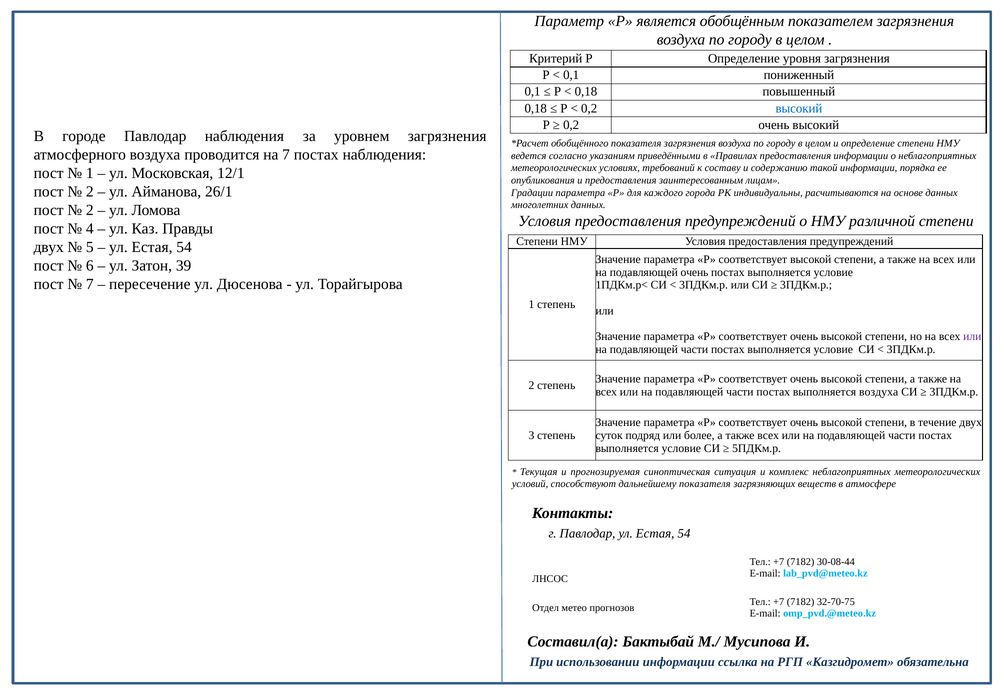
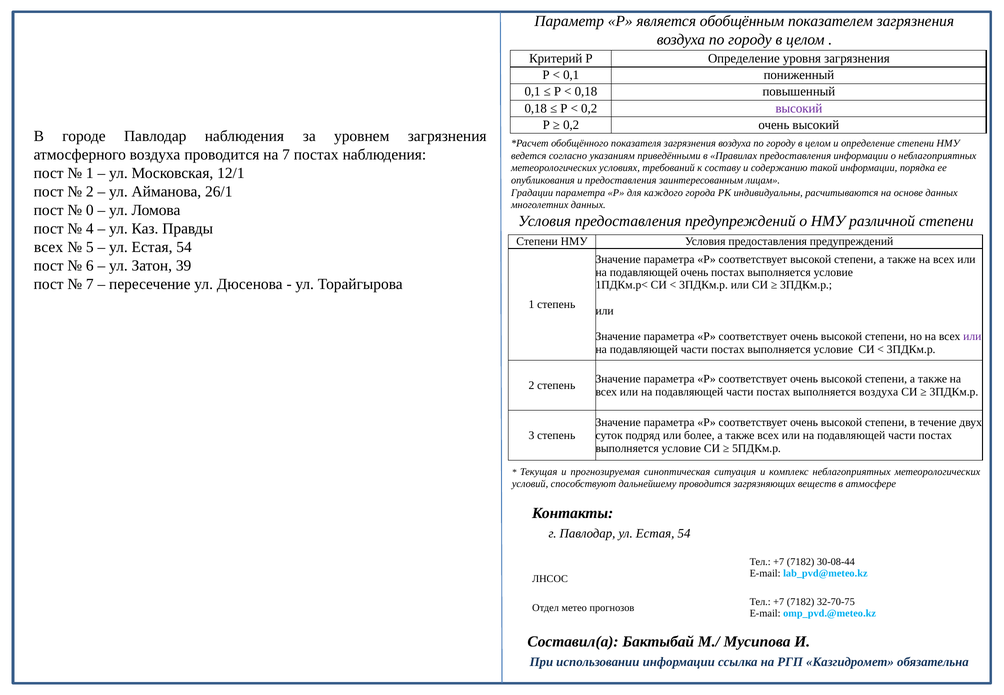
высокий colour: blue -> purple (799, 108)
2: 2 -> 0 (90, 210)
двух: двух -> всех (49, 247)
дальнейшему показателя: показателя -> проводится (705, 484)
